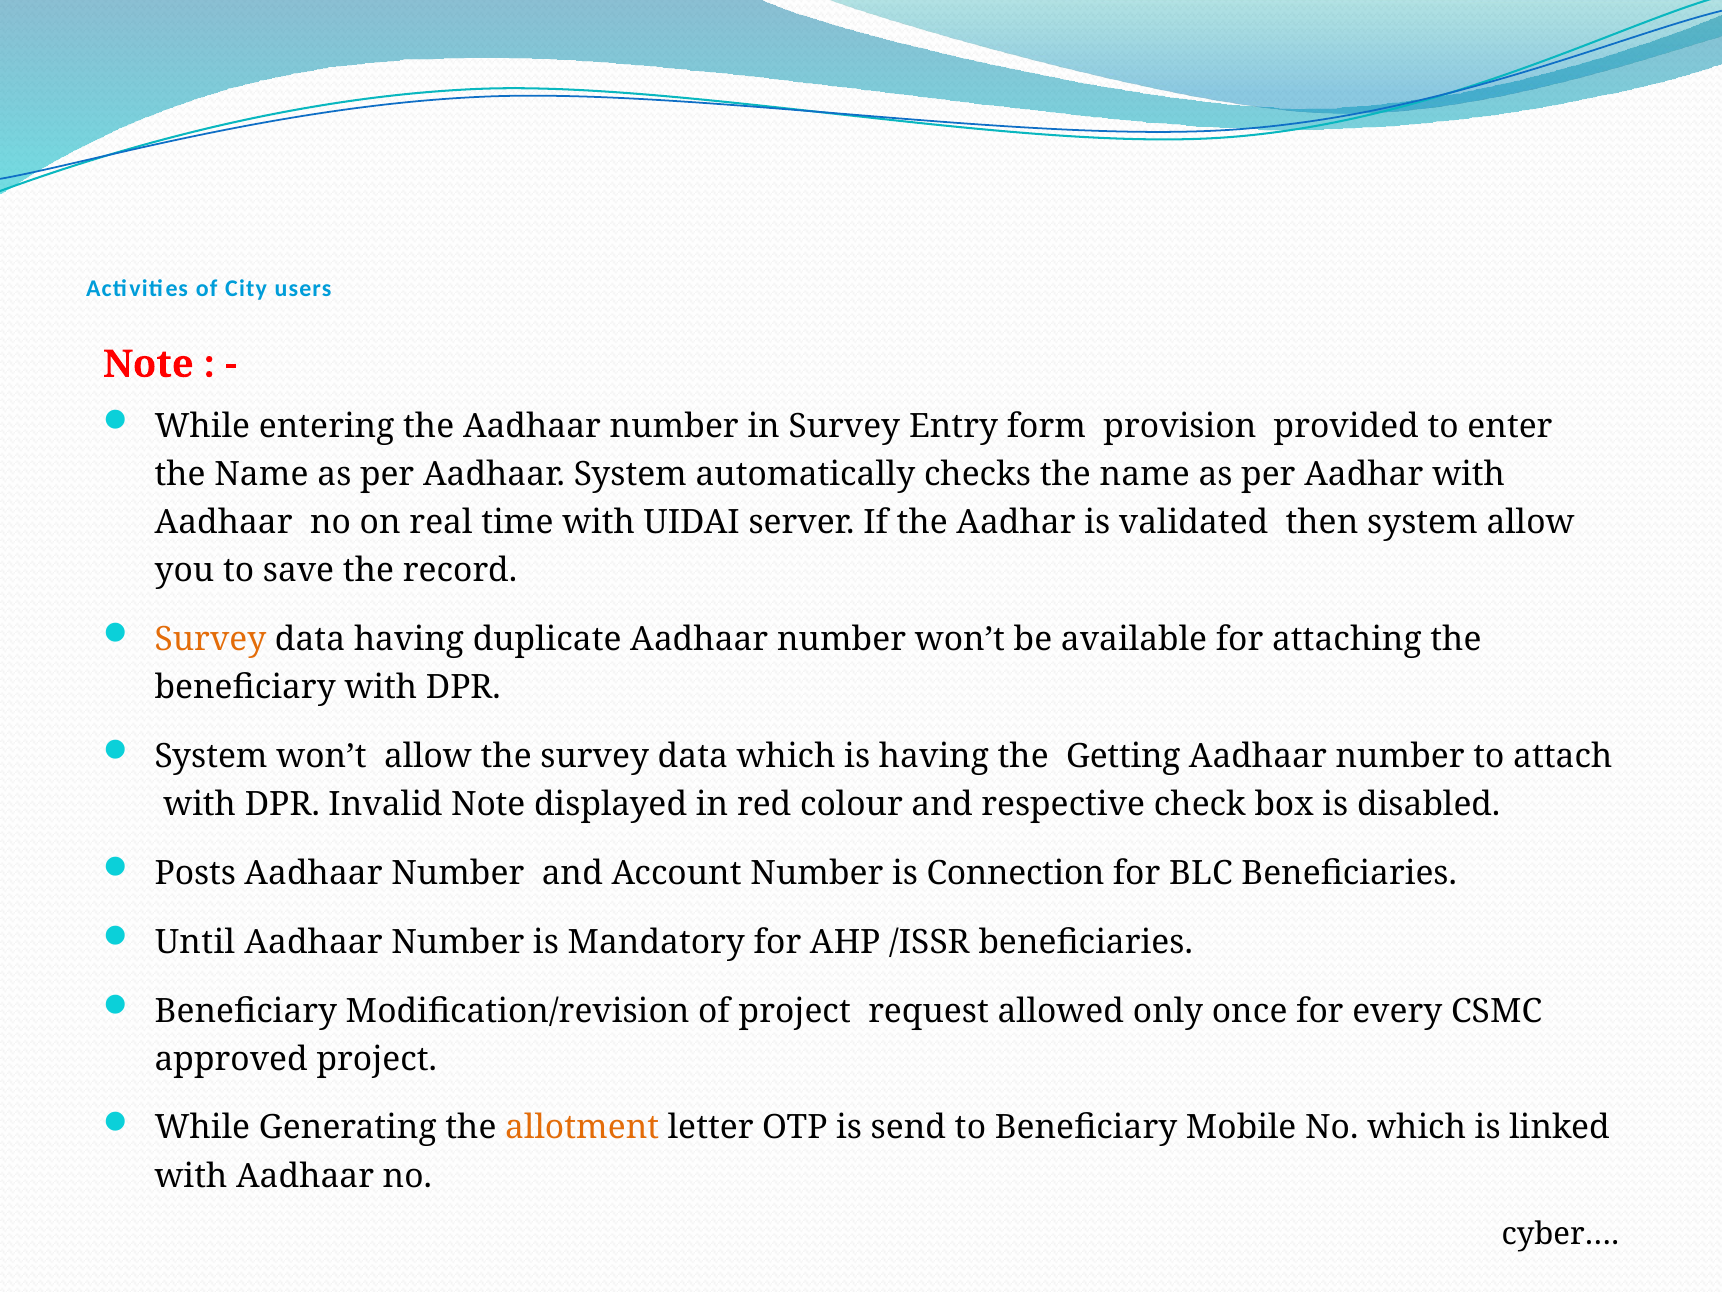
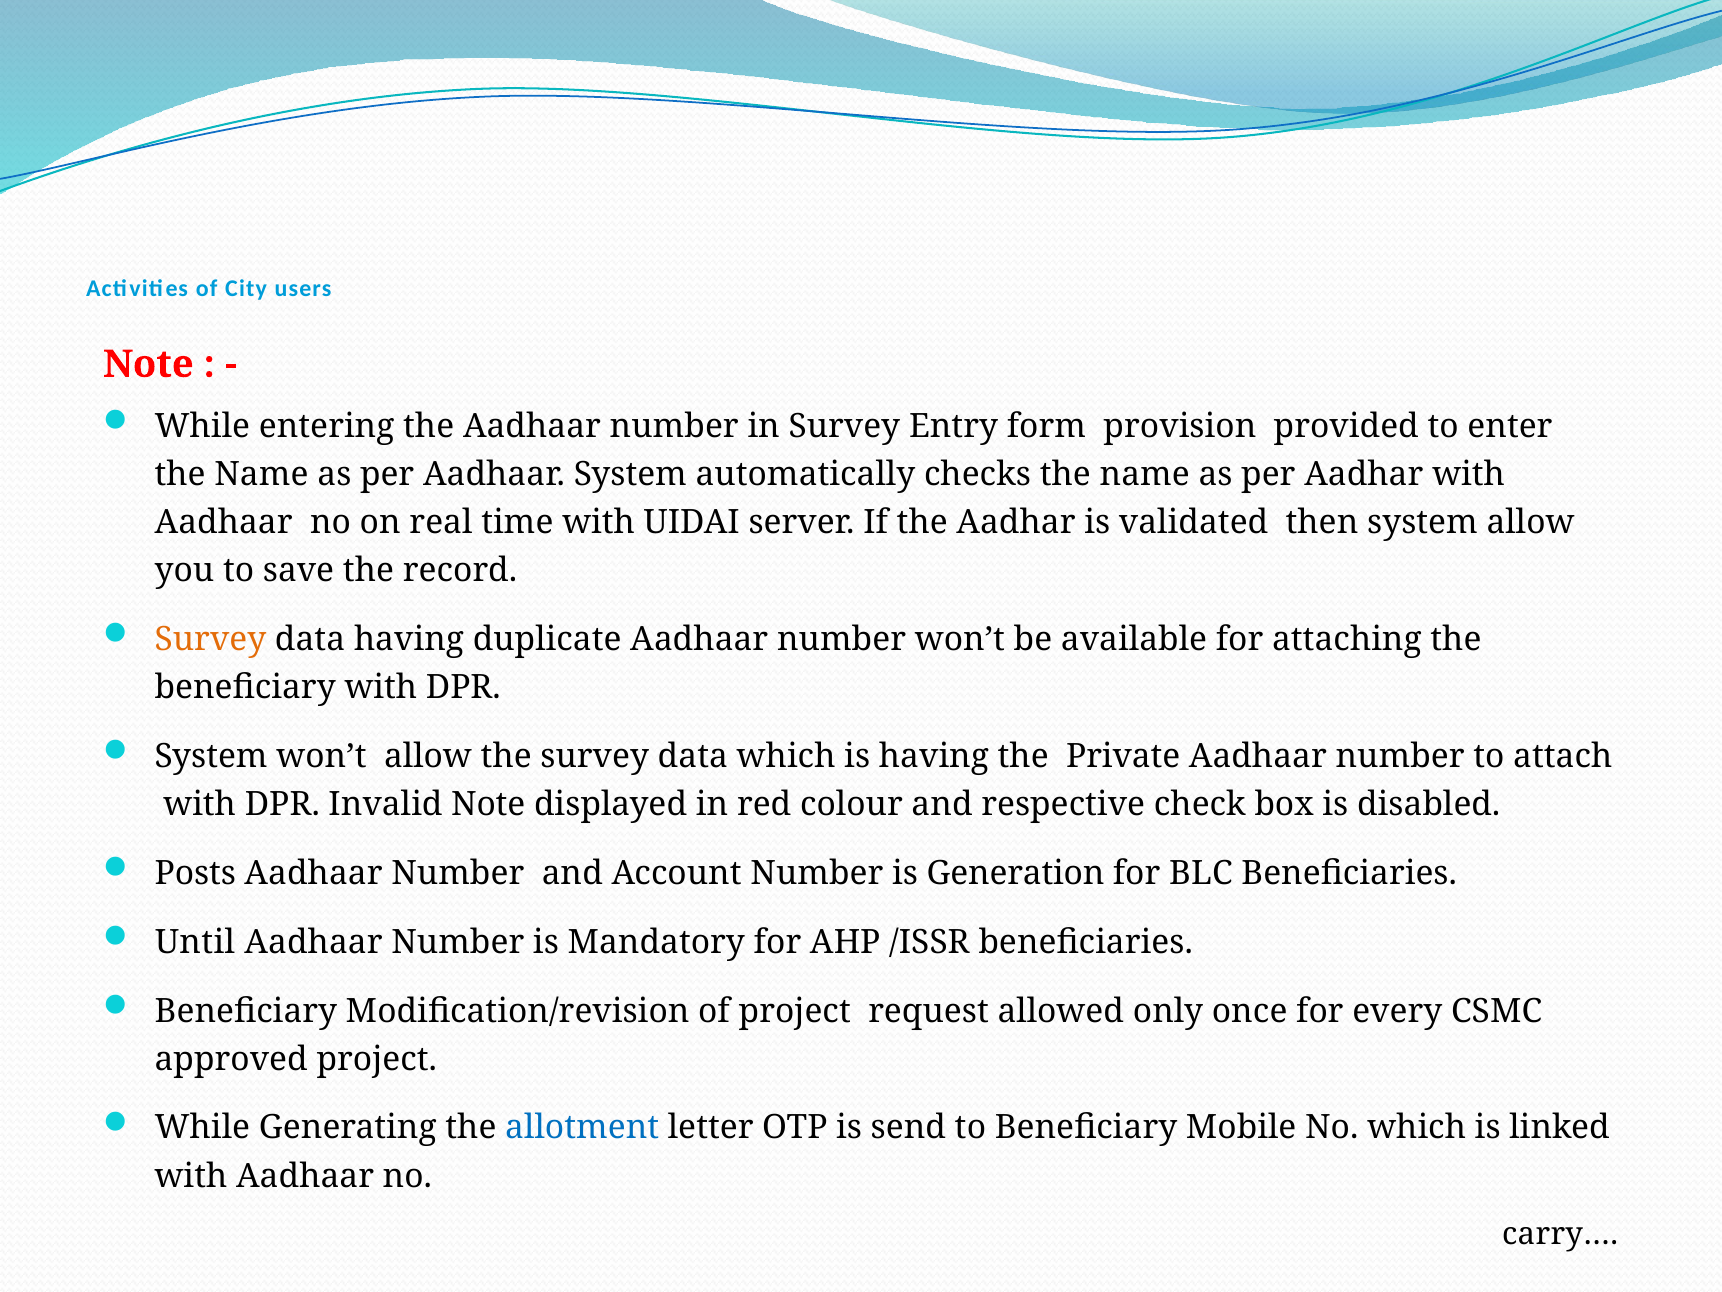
Getting: Getting -> Private (1123, 756)
Connection: Connection -> Generation (1016, 873)
allotment colour: orange -> blue (582, 1128)
cyber…: cyber… -> carry… (1560, 1233)
